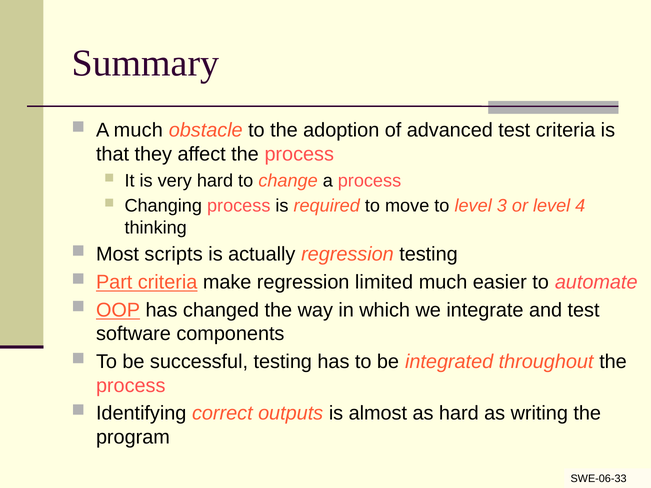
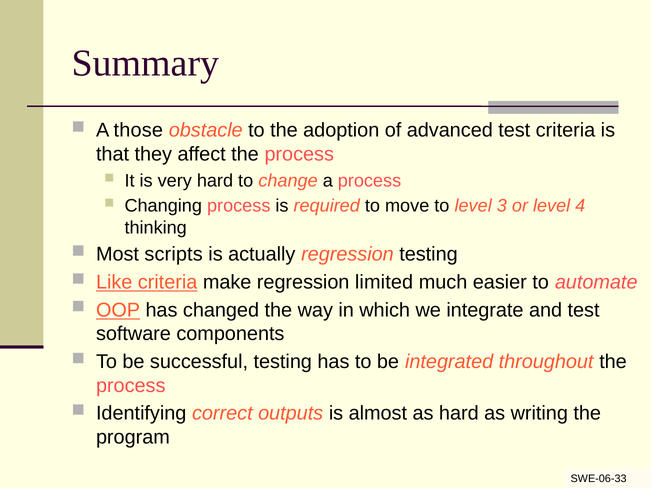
A much: much -> those (138, 131)
Part: Part -> Like (114, 282)
